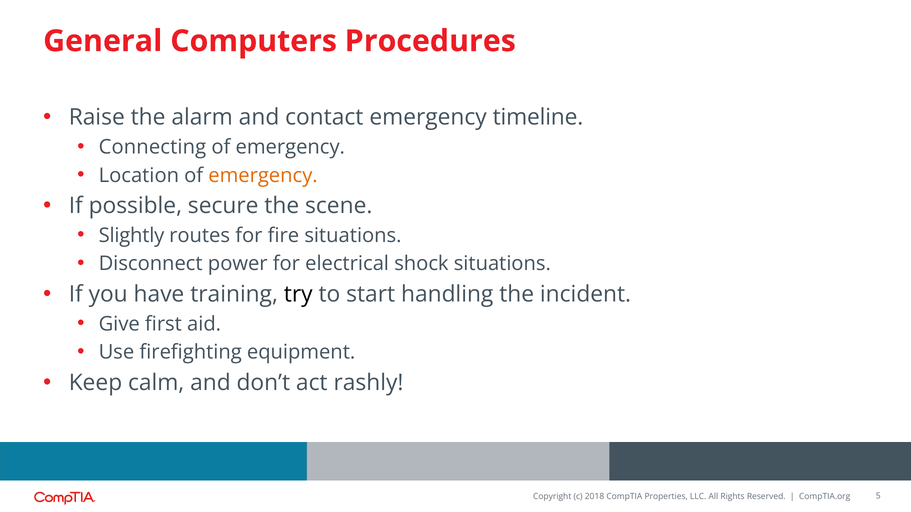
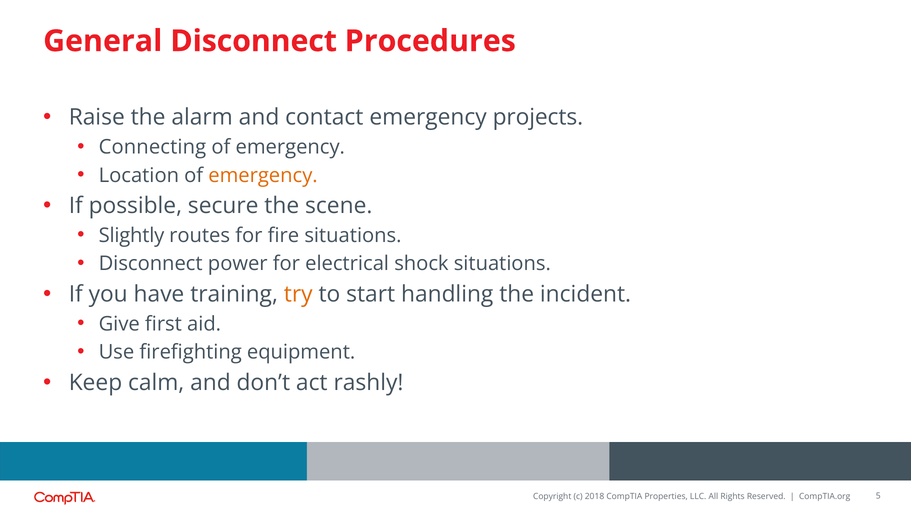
General Computers: Computers -> Disconnect (254, 41)
timeline: timeline -> projects (538, 117)
try colour: black -> orange (298, 295)
